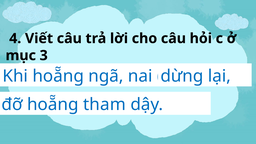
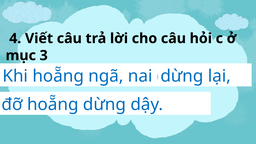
hoẵng tham: tham -> dừng (104, 104)
